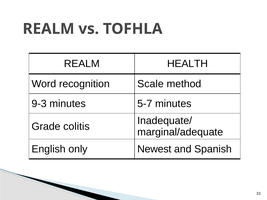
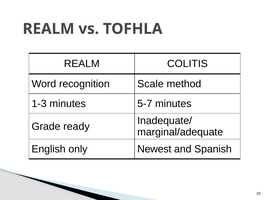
HEALTH: HEALTH -> COLITIS (187, 64)
9-3: 9-3 -> 1-3 (39, 104)
colitis: colitis -> ready (76, 127)
